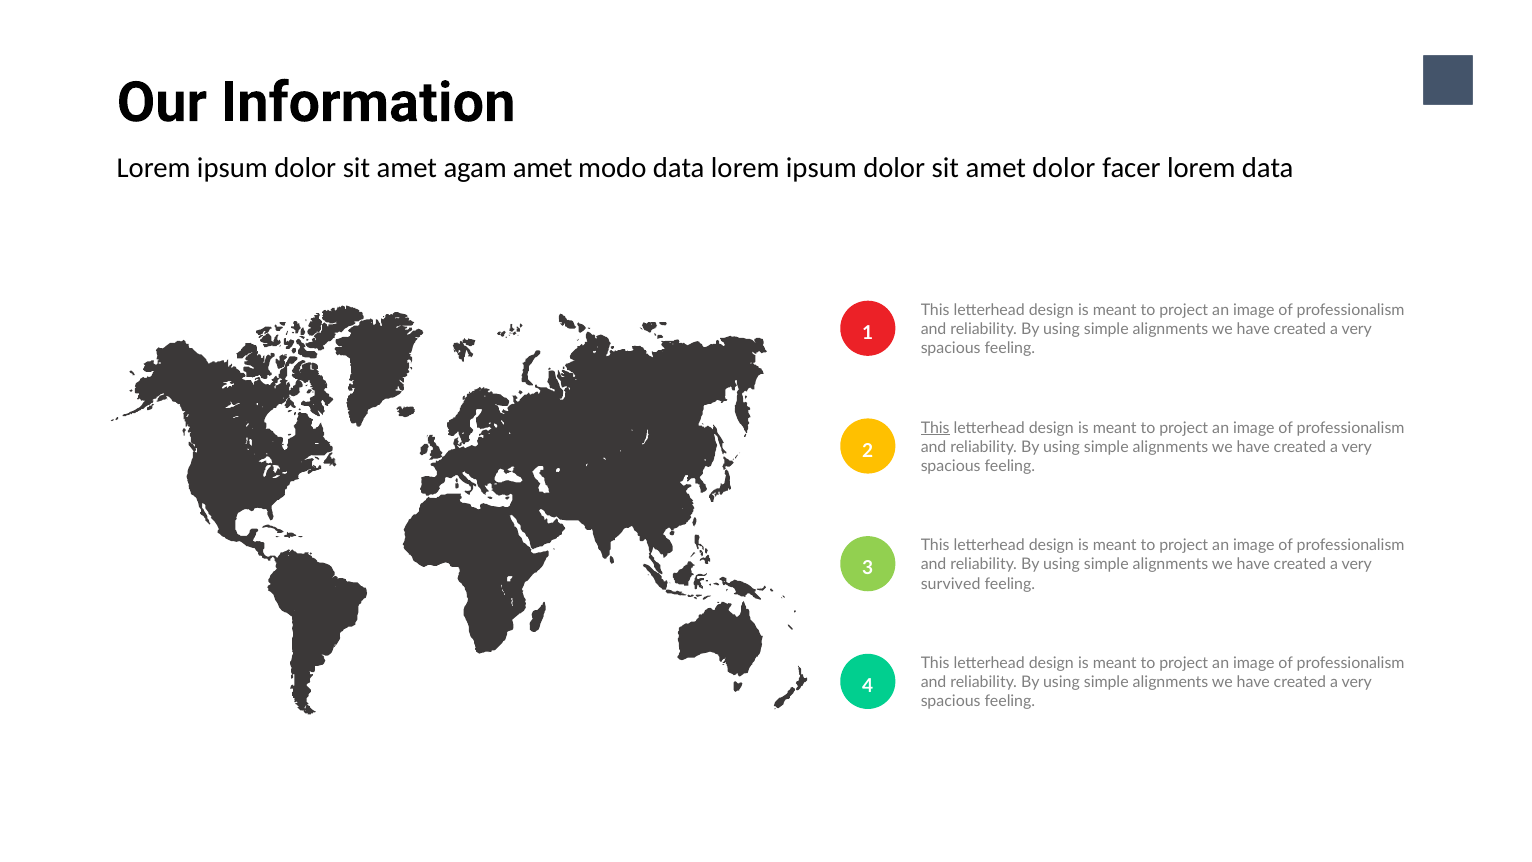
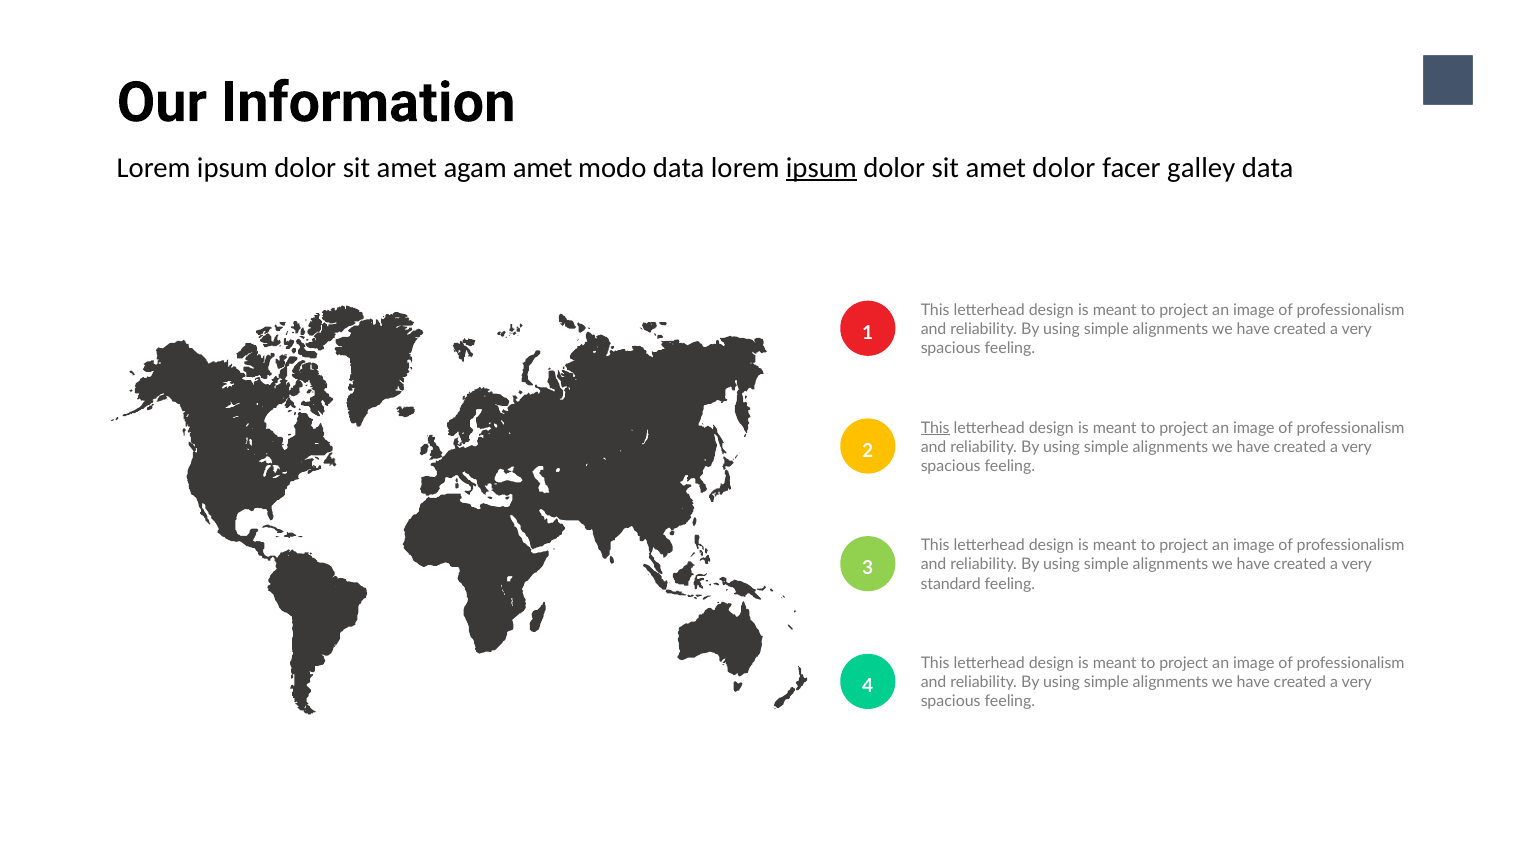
ipsum underline: none -> present (821, 168)
facer lorem: lorem -> galley (1201, 168)
survived: survived -> standard (951, 584)
